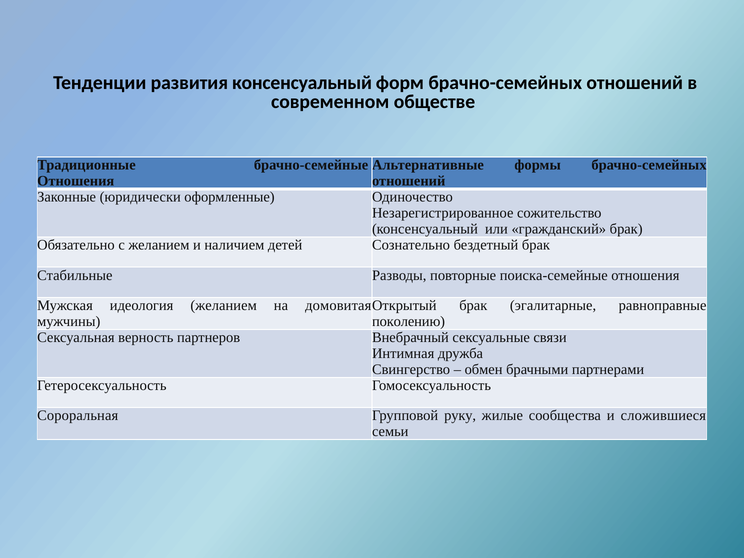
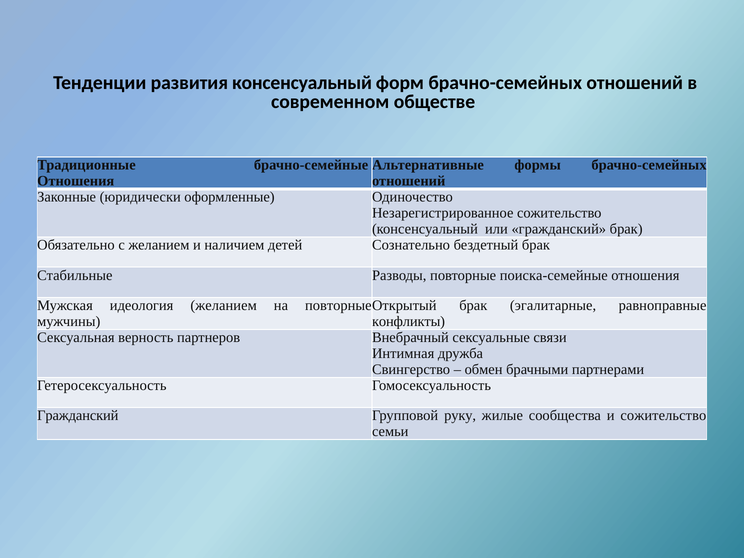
на домовитая: домовитая -> повторные (338, 305)
поколению: поколению -> конфликты (409, 321)
Сороральная: Сороральная -> Гражданский (78, 416)
и сложившиеся: сложившиеся -> сожительство (663, 416)
